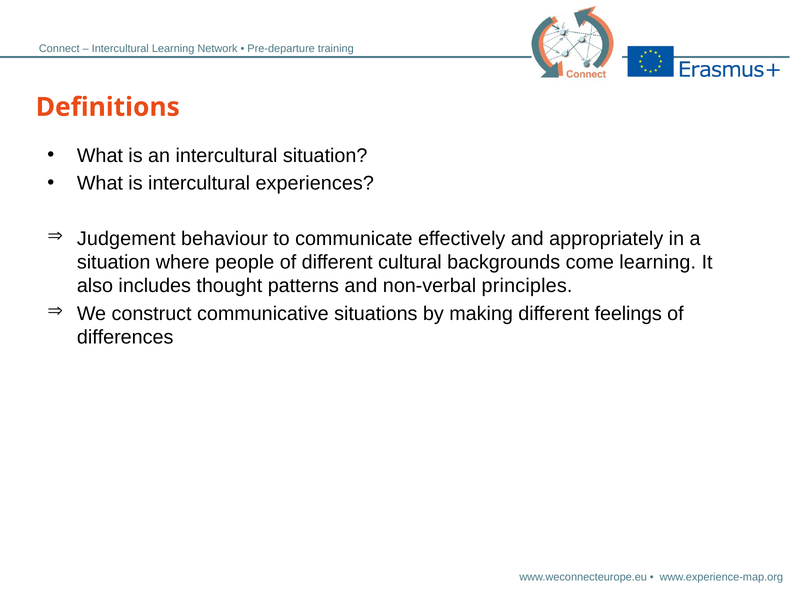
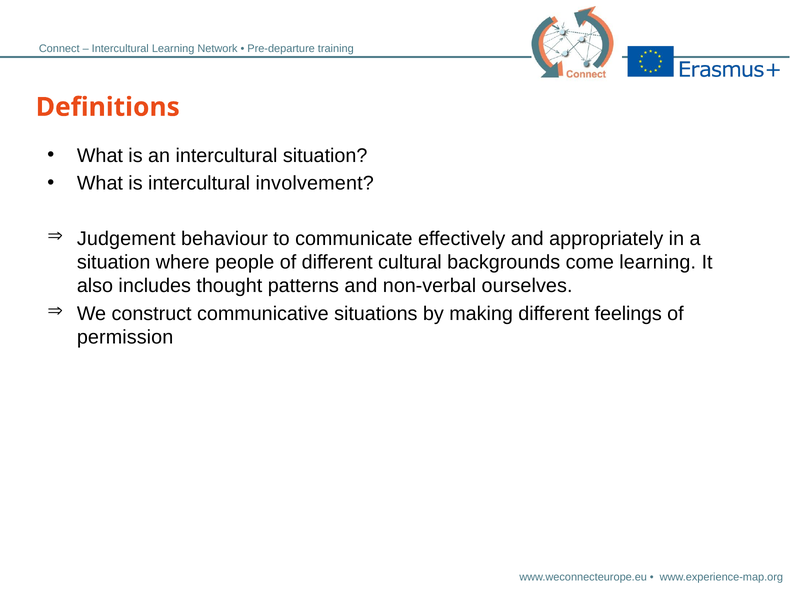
experiences: experiences -> involvement (315, 183)
principles: principles -> ourselves (527, 286)
differences: differences -> permission (125, 337)
